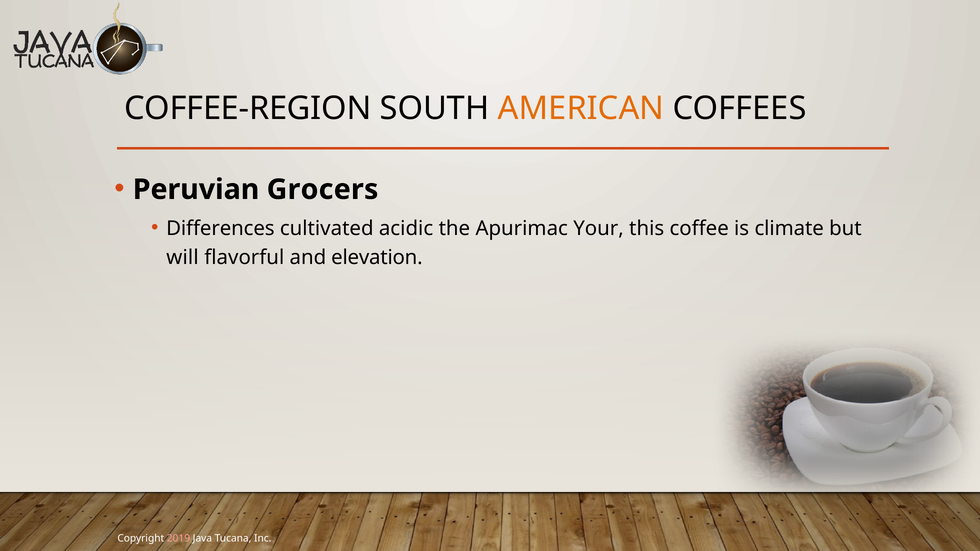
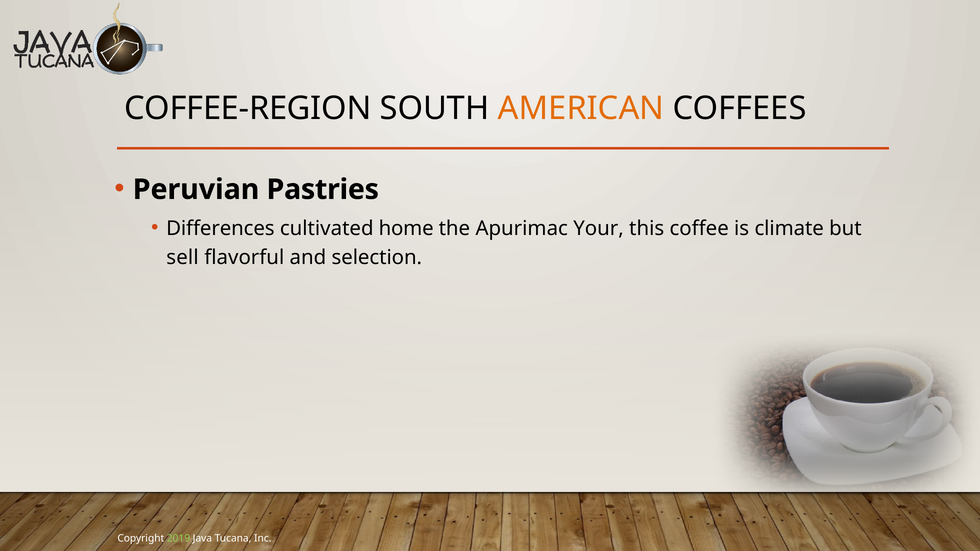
Grocers: Grocers -> Pastries (323, 190)
acidic: acidic -> home (406, 228)
will: will -> sell (183, 258)
elevation: elevation -> selection (377, 258)
2019 colour: pink -> light green (178, 539)
